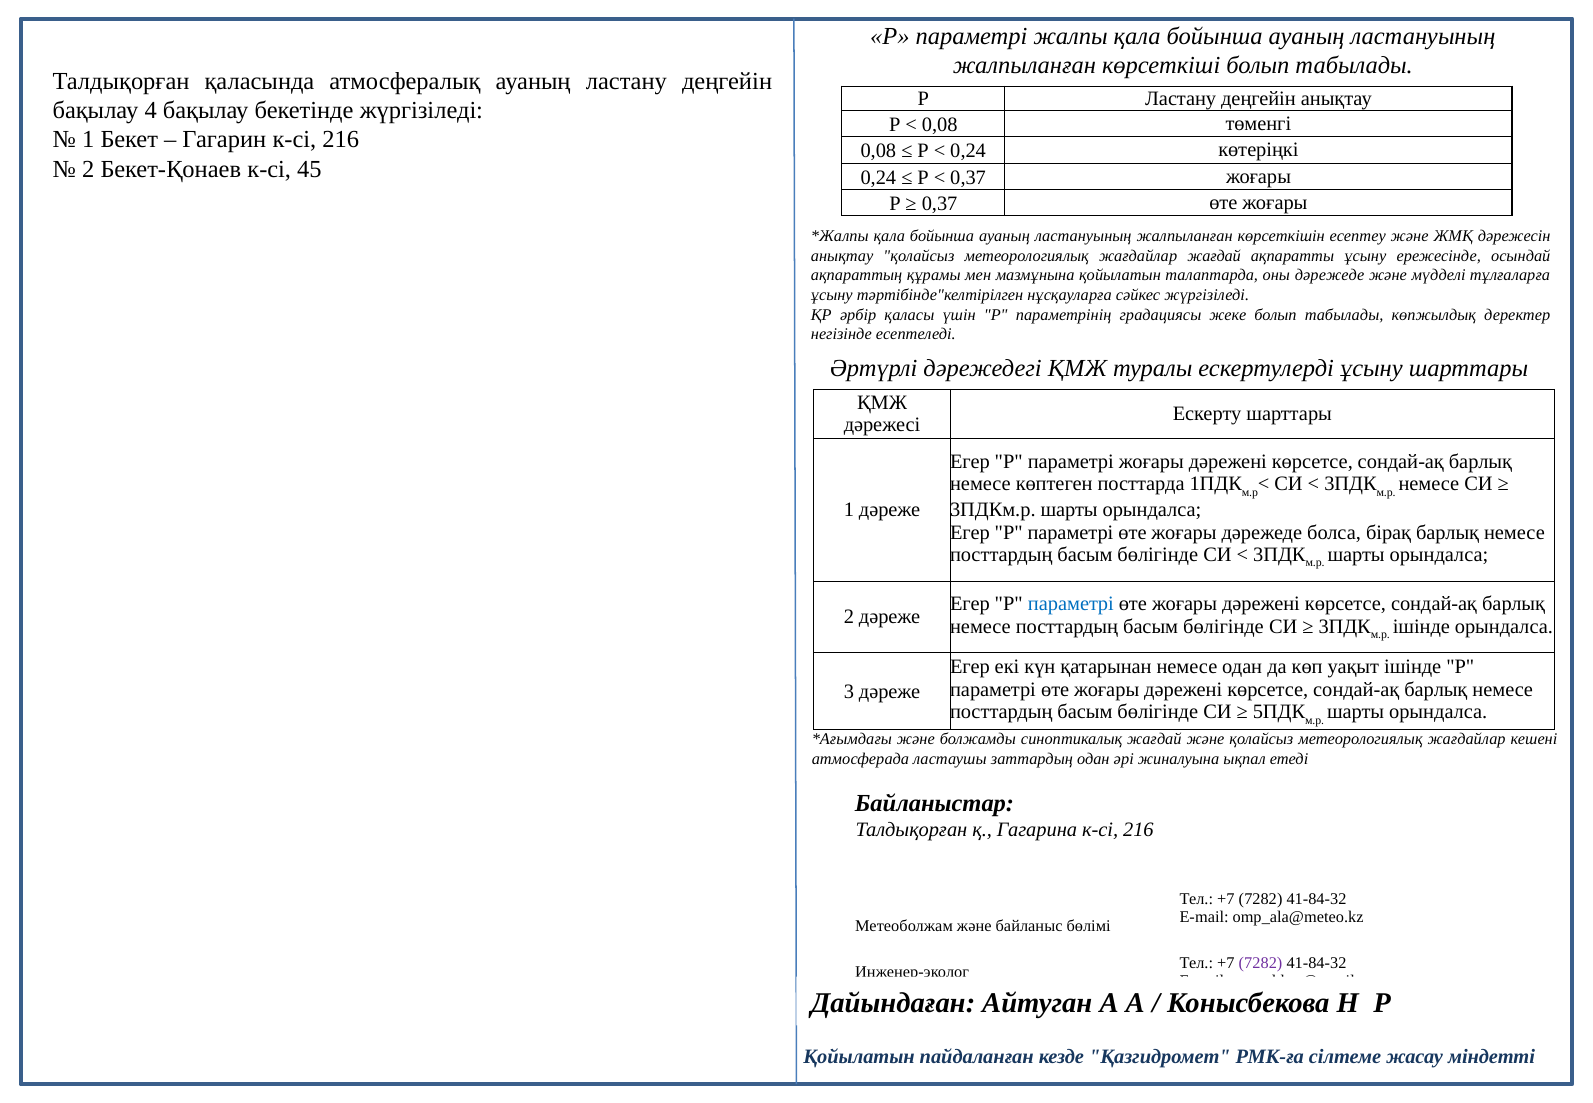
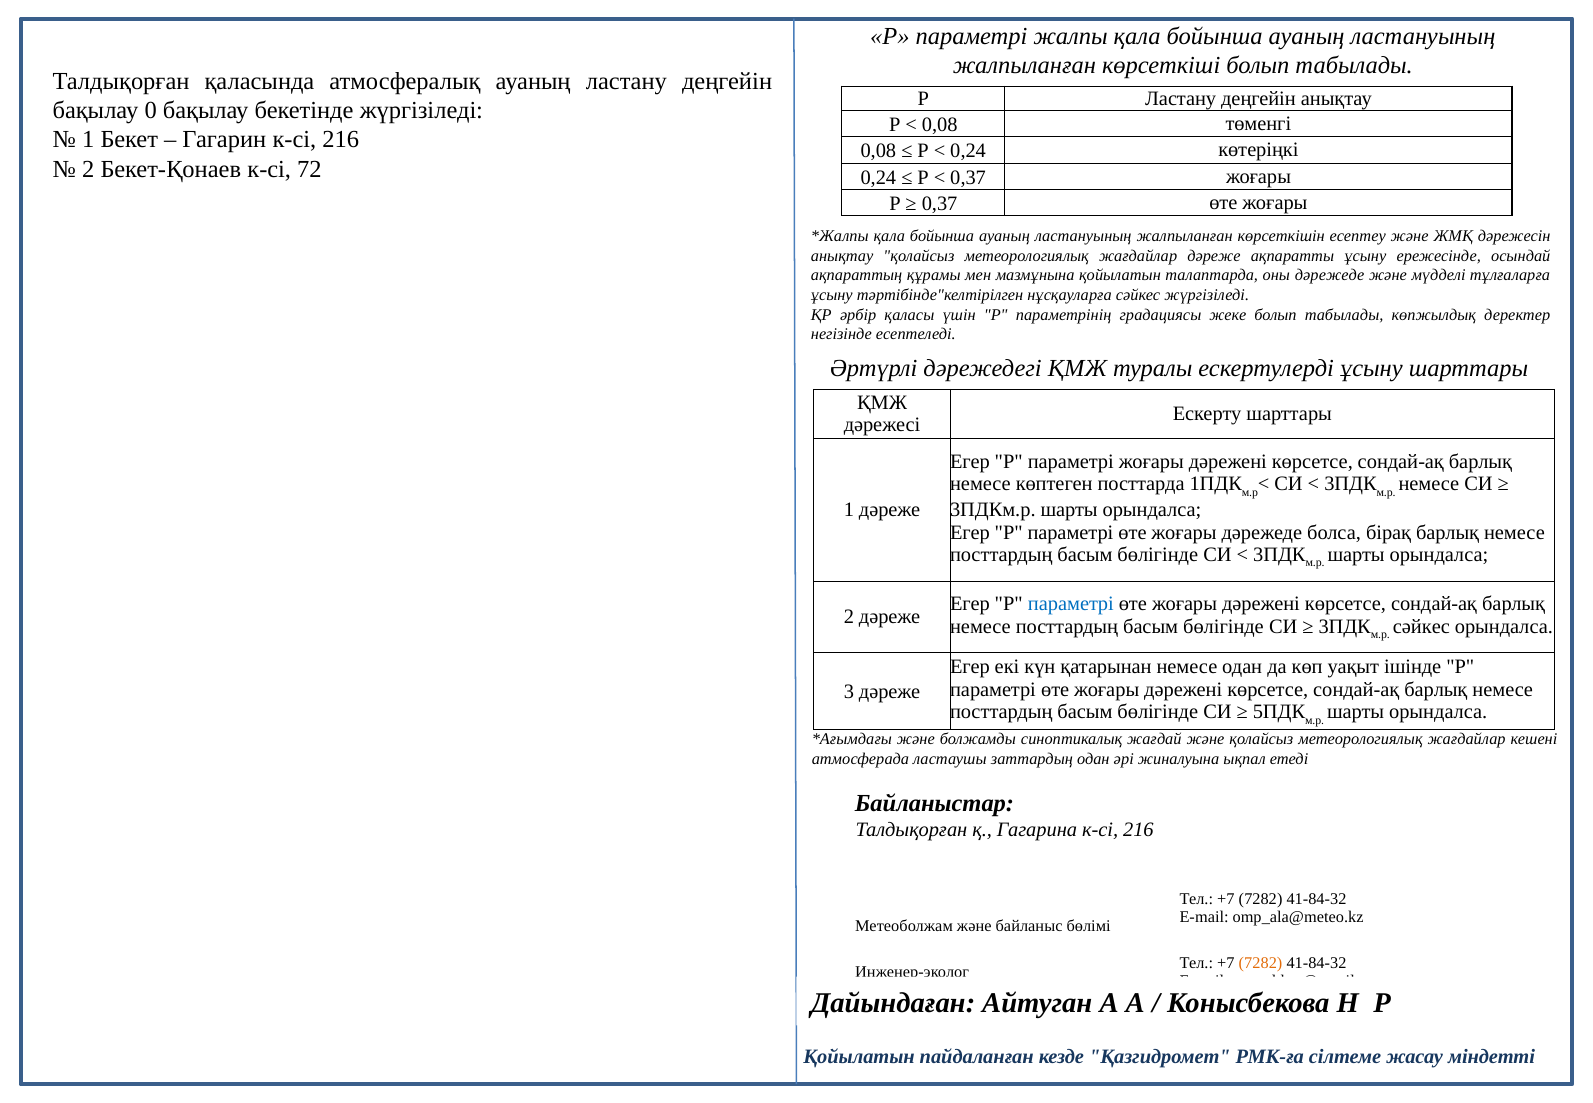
4: 4 -> 0 (151, 110)
45: 45 -> 72 (309, 169)
жағдайлар жағдай: жағдай -> дәреже (1214, 256)
ішінде: ішінде -> сәйкес (1421, 627)
7282 colour: purple -> orange (1261, 963)
